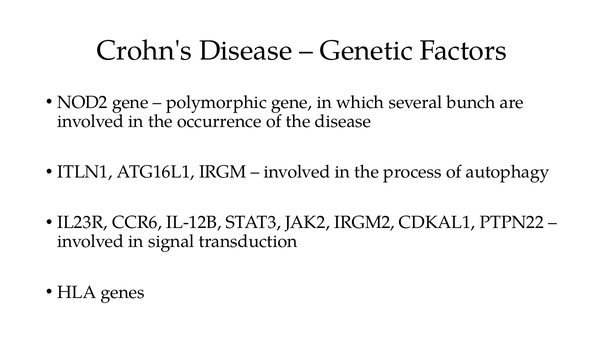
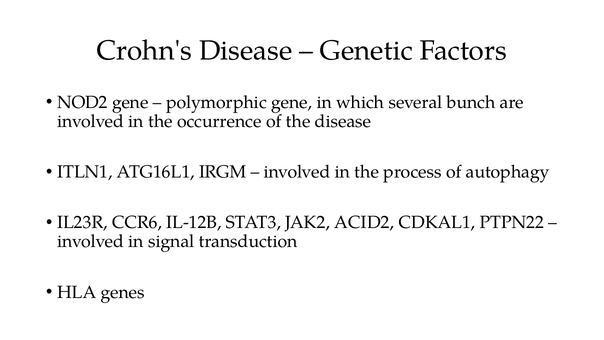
IRGM2: IRGM2 -> ACID2 (364, 222)
